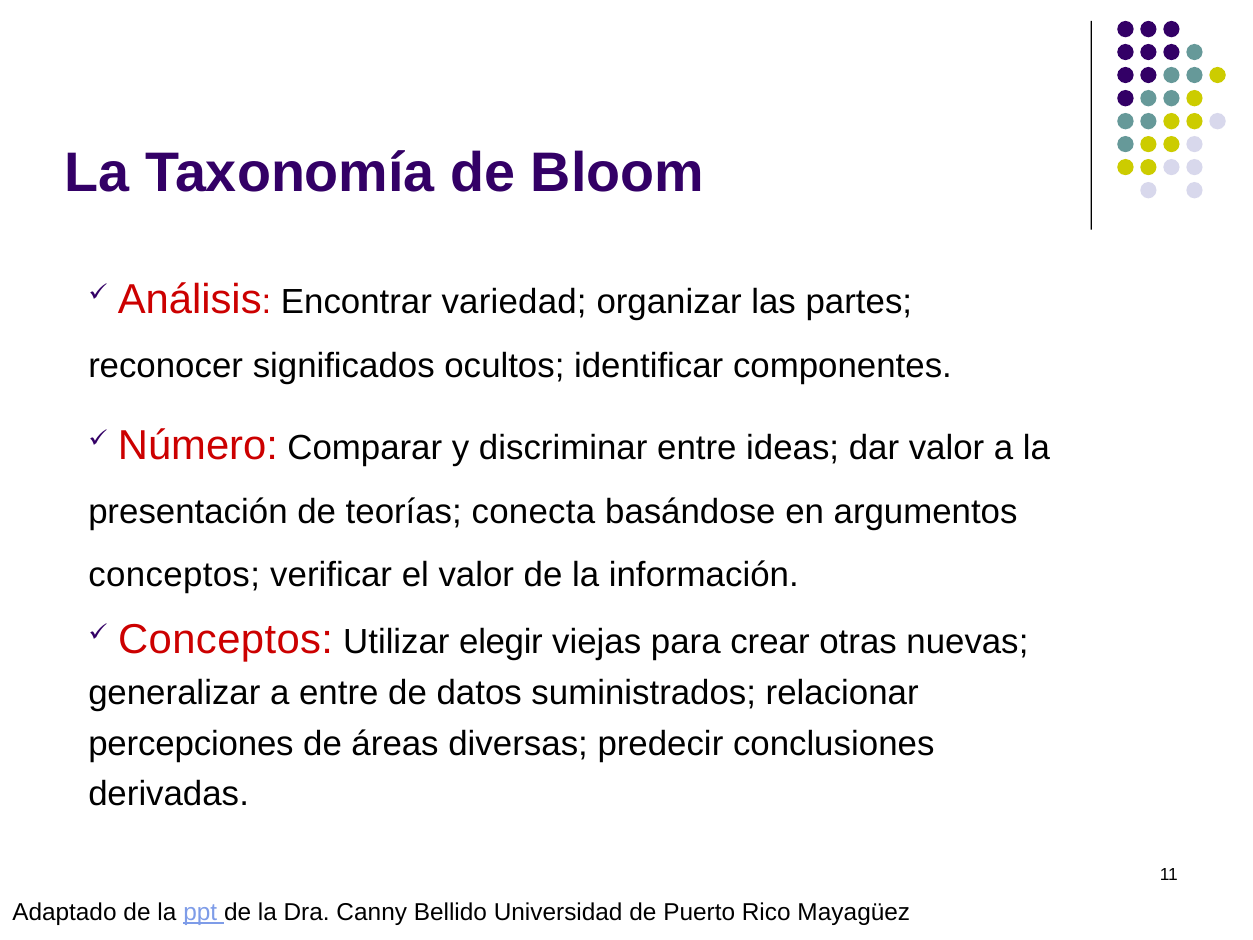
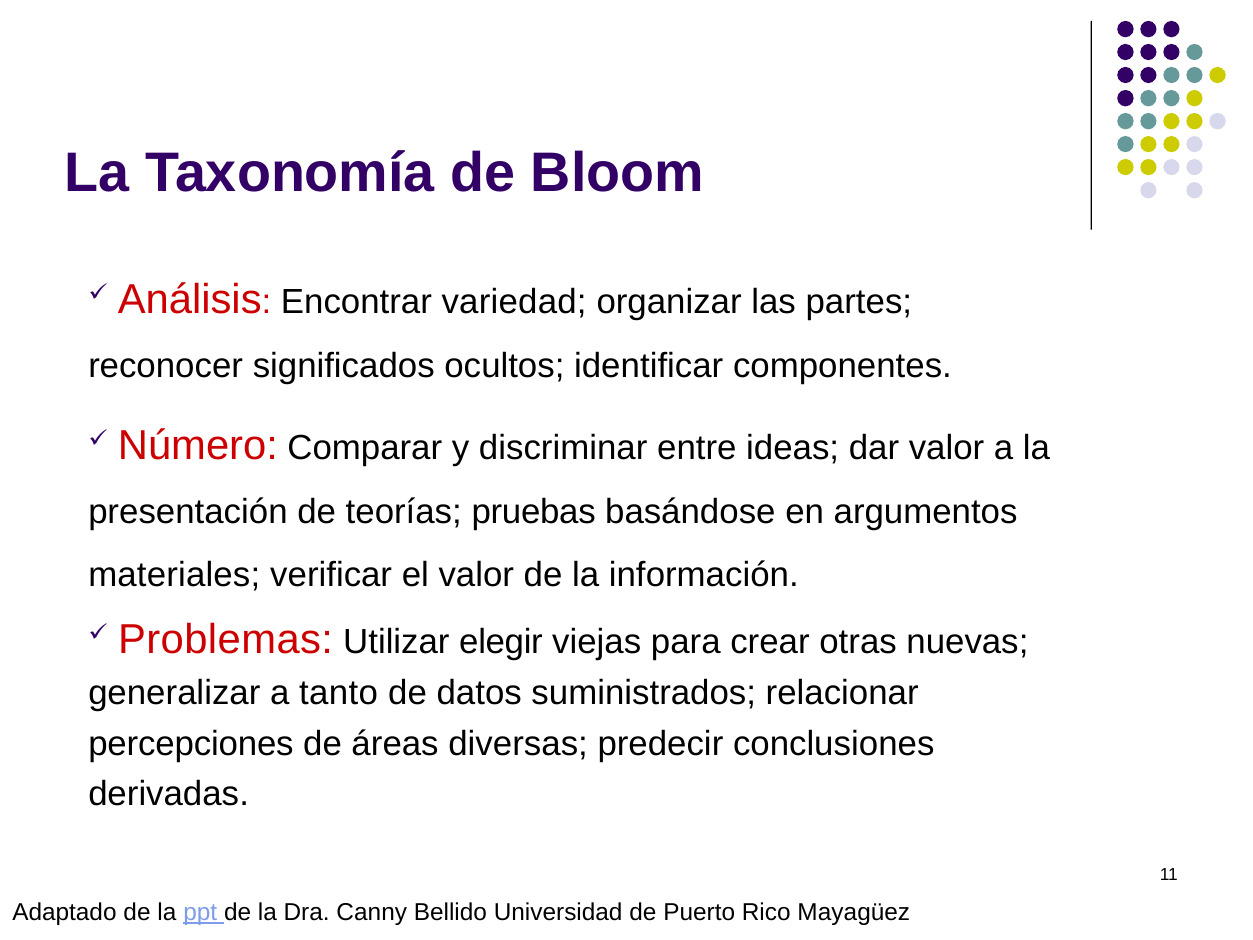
conecta: conecta -> pruebas (534, 512)
conceptos: conceptos -> materiales (174, 575)
Conceptos: Conceptos -> Problemas (226, 639)
a entre: entre -> tanto (339, 693)
